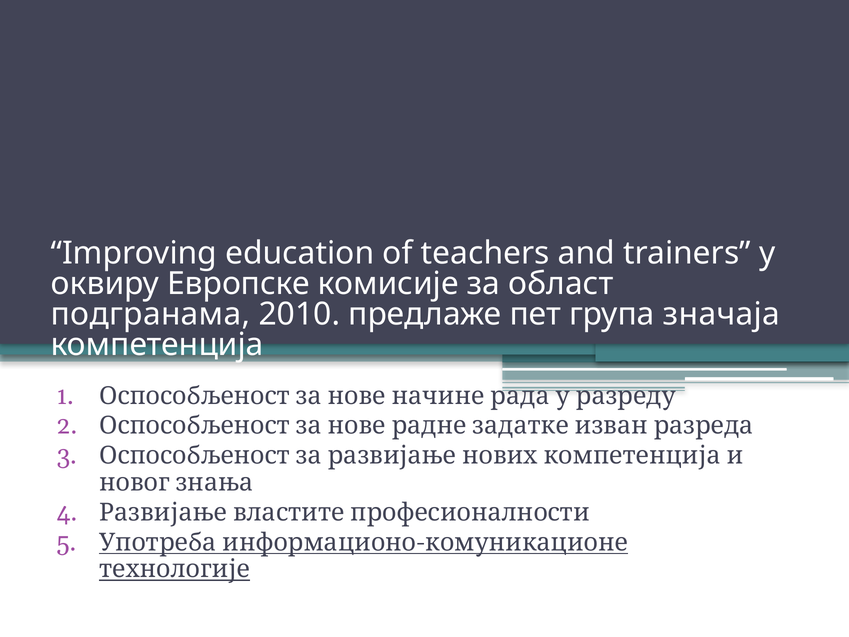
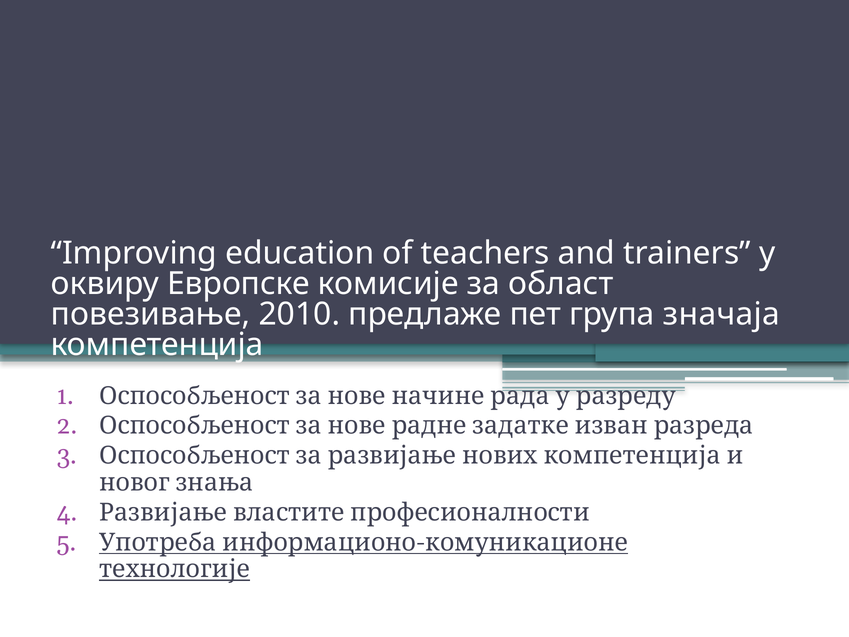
подгранама: подгранама -> повезивање (151, 314)
